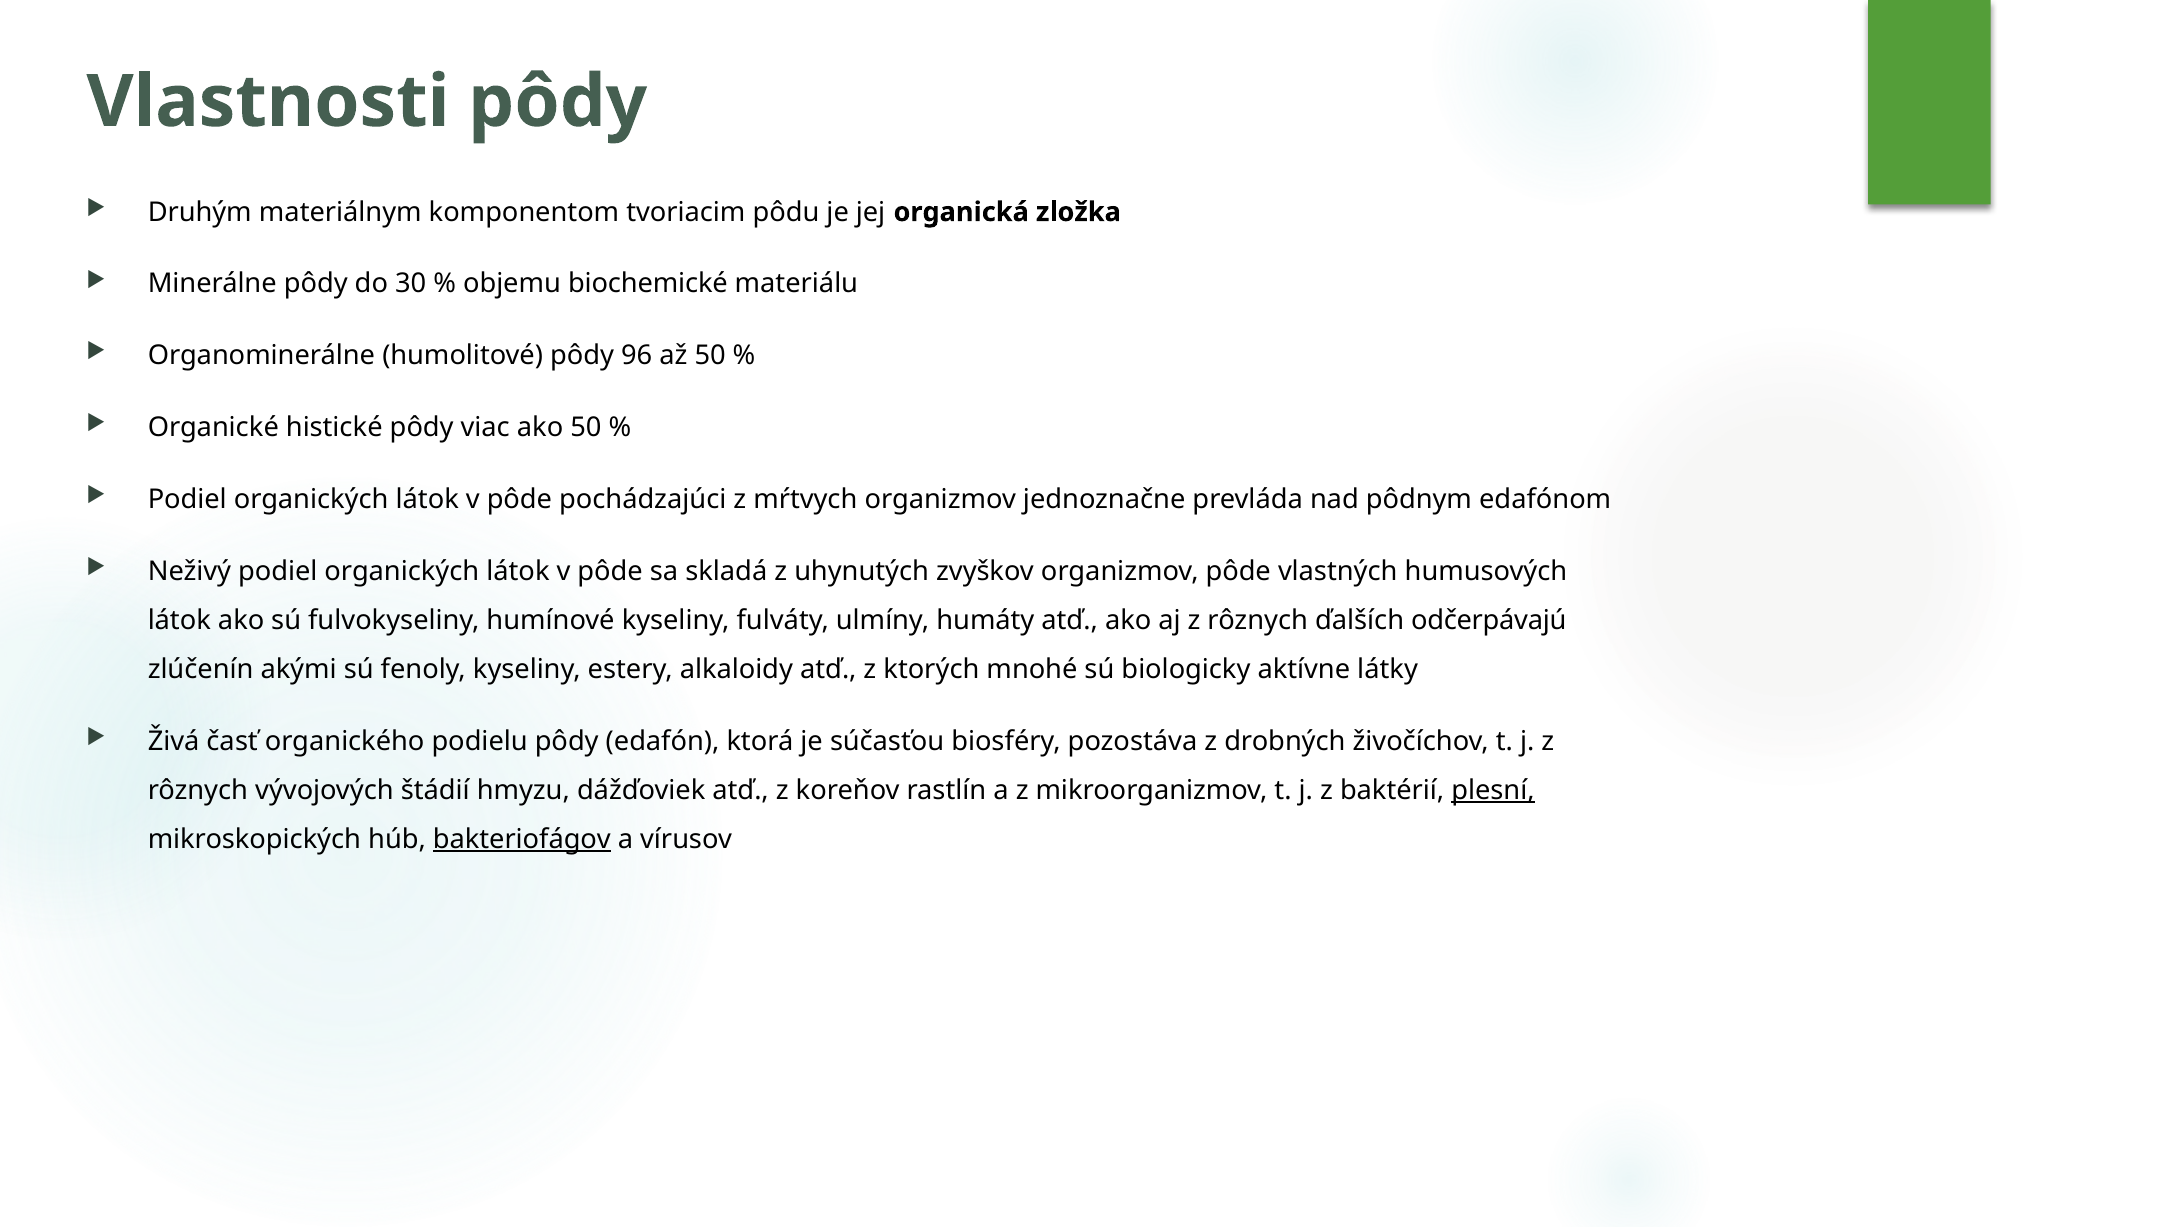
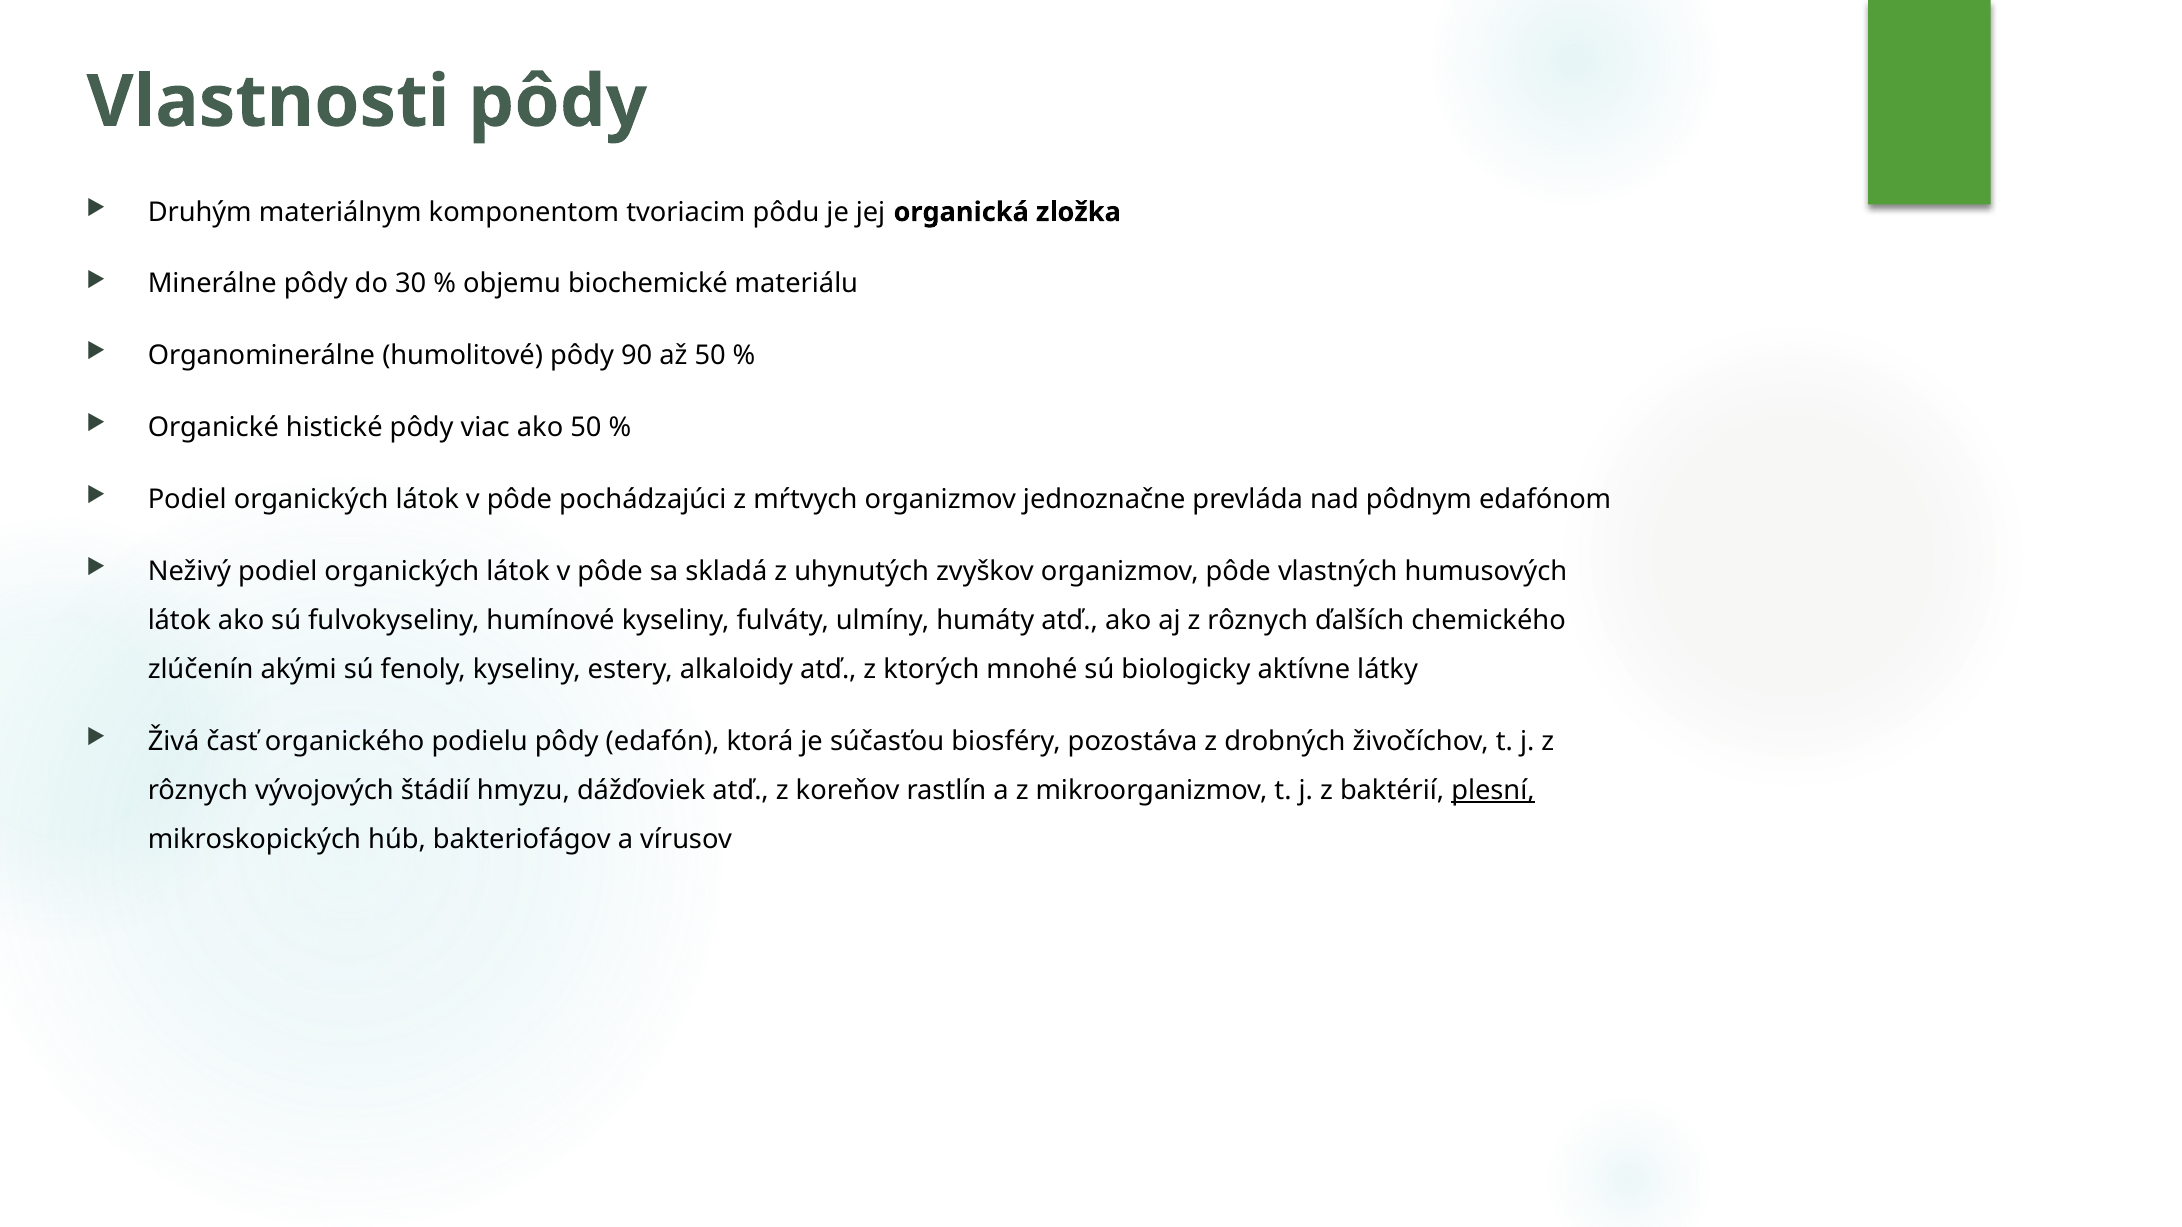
96: 96 -> 90 (637, 356)
odčerpávajú: odčerpávajú -> chemického (1489, 620)
bakteriofágov underline: present -> none (522, 840)
